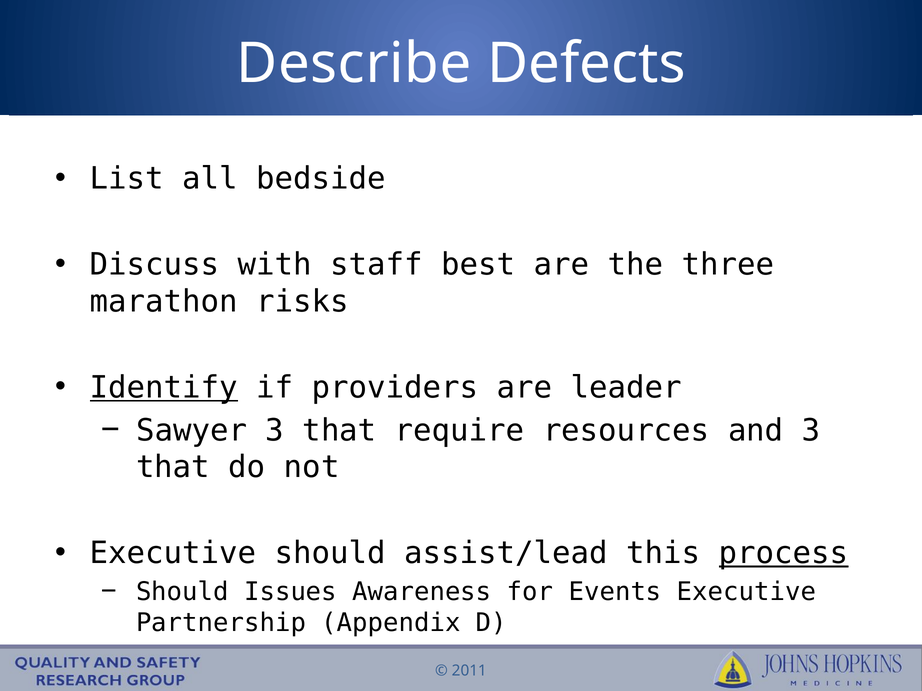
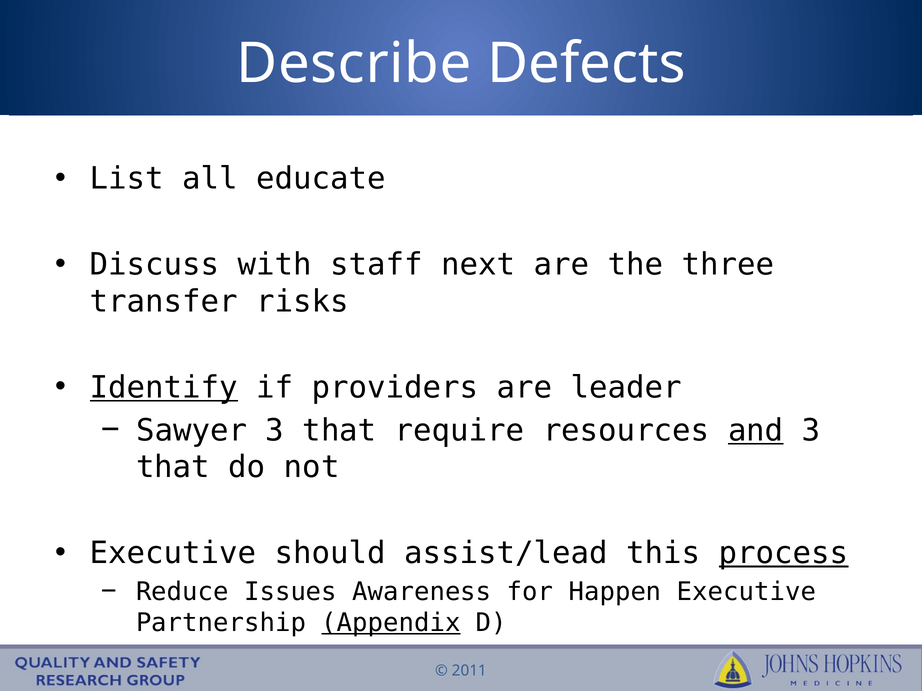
bedside: bedside -> educate (321, 179)
best: best -> next (478, 265)
marathon: marathon -> transfer (164, 302)
and underline: none -> present (756, 431)
Should: Should -> Reduce (182, 592)
Events: Events -> Happen (615, 592)
Appendix underline: none -> present (391, 623)
